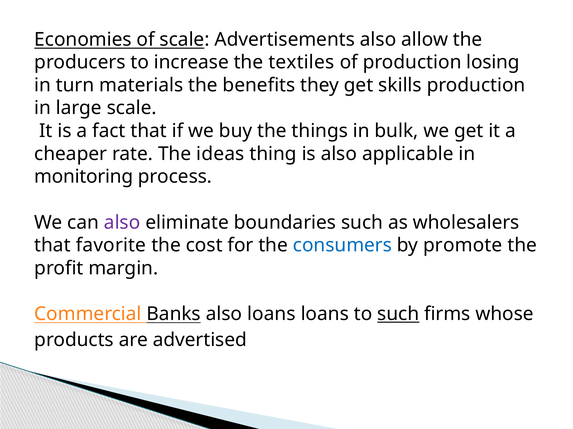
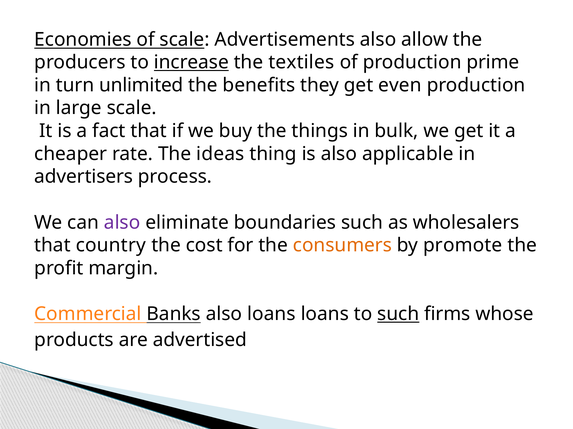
increase underline: none -> present (191, 62)
losing: losing -> prime (493, 62)
materials: materials -> unlimited (141, 85)
skills: skills -> even (400, 85)
monitoring: monitoring -> advertisers (84, 177)
favorite: favorite -> country (111, 246)
consumers colour: blue -> orange (342, 246)
